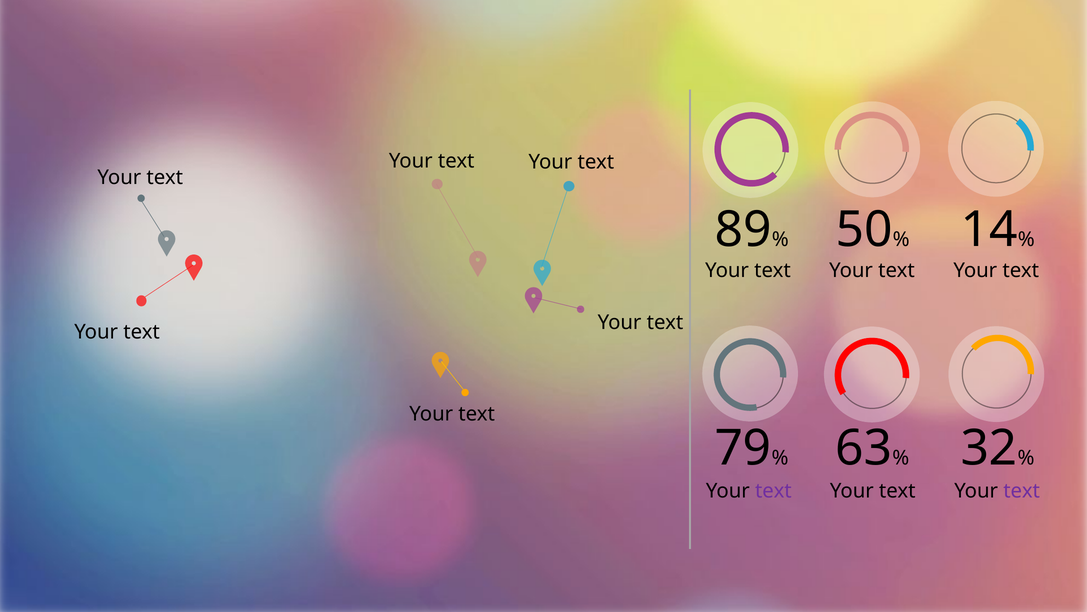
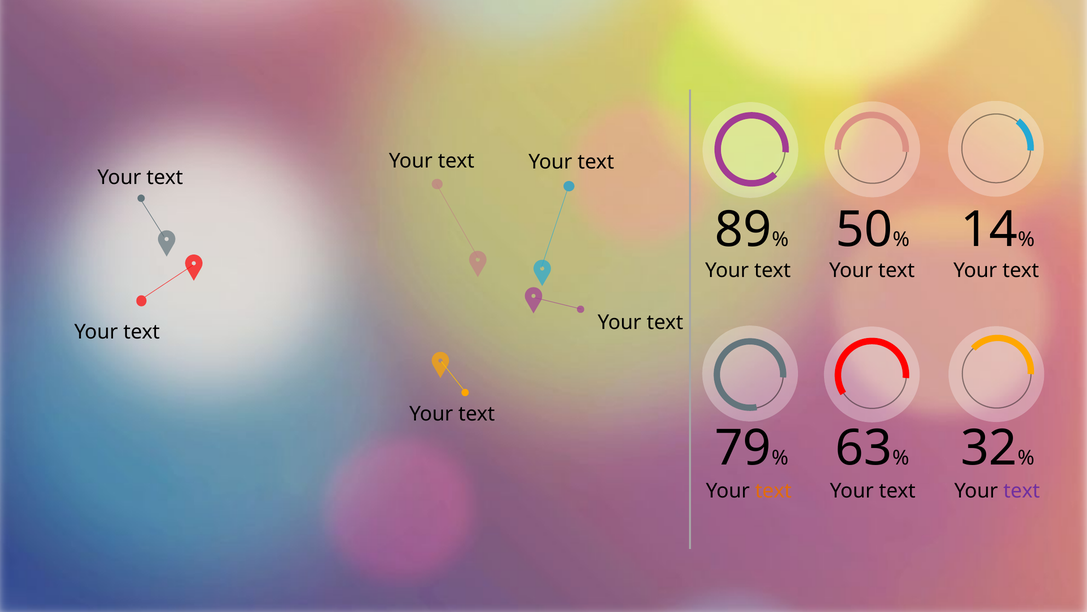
text colour: purple -> orange (773, 491)
